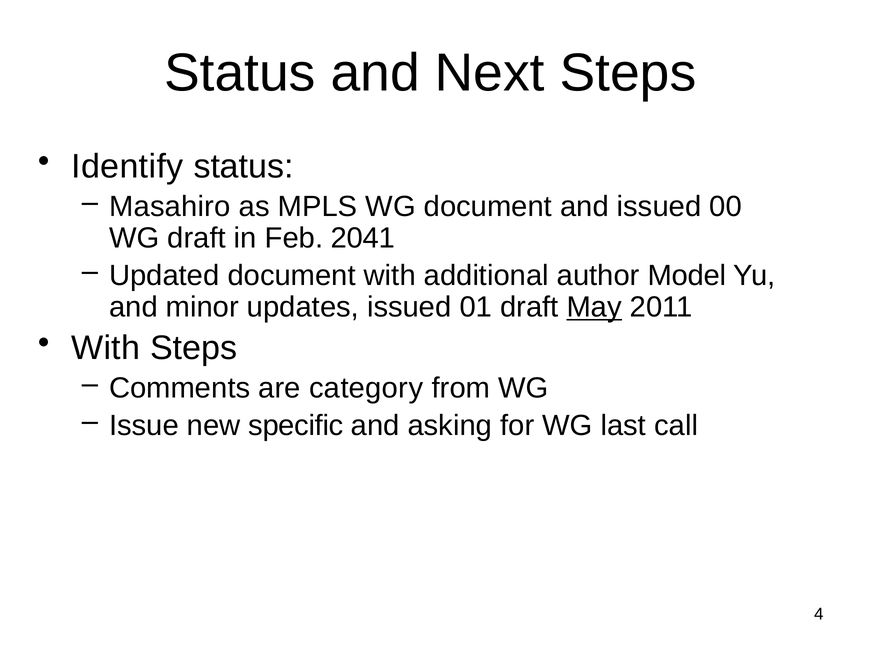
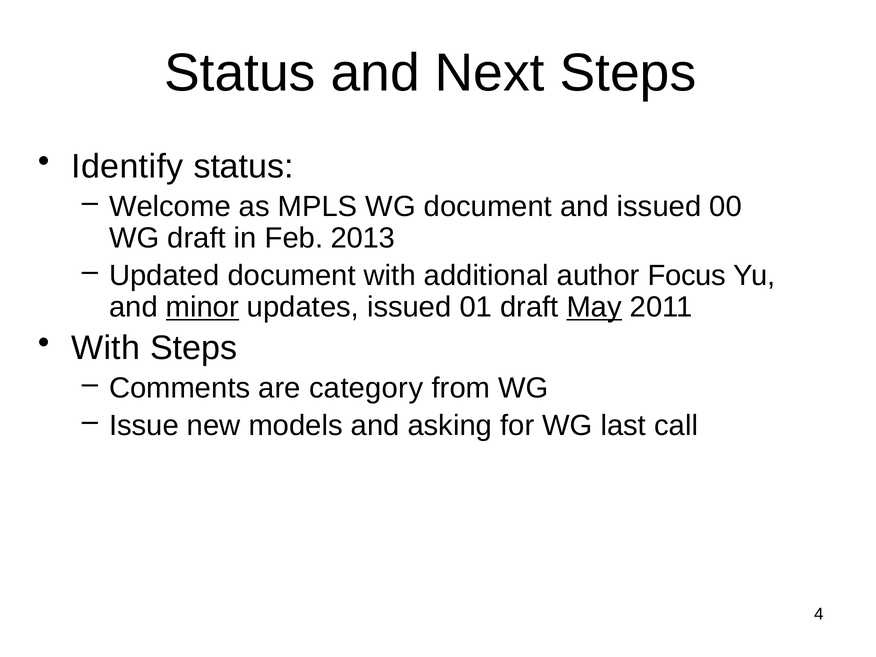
Masahiro: Masahiro -> Welcome (170, 207)
2041: 2041 -> 2013 (363, 238)
Model: Model -> Focus (687, 276)
minor underline: none -> present (202, 307)
specific: specific -> models (296, 425)
